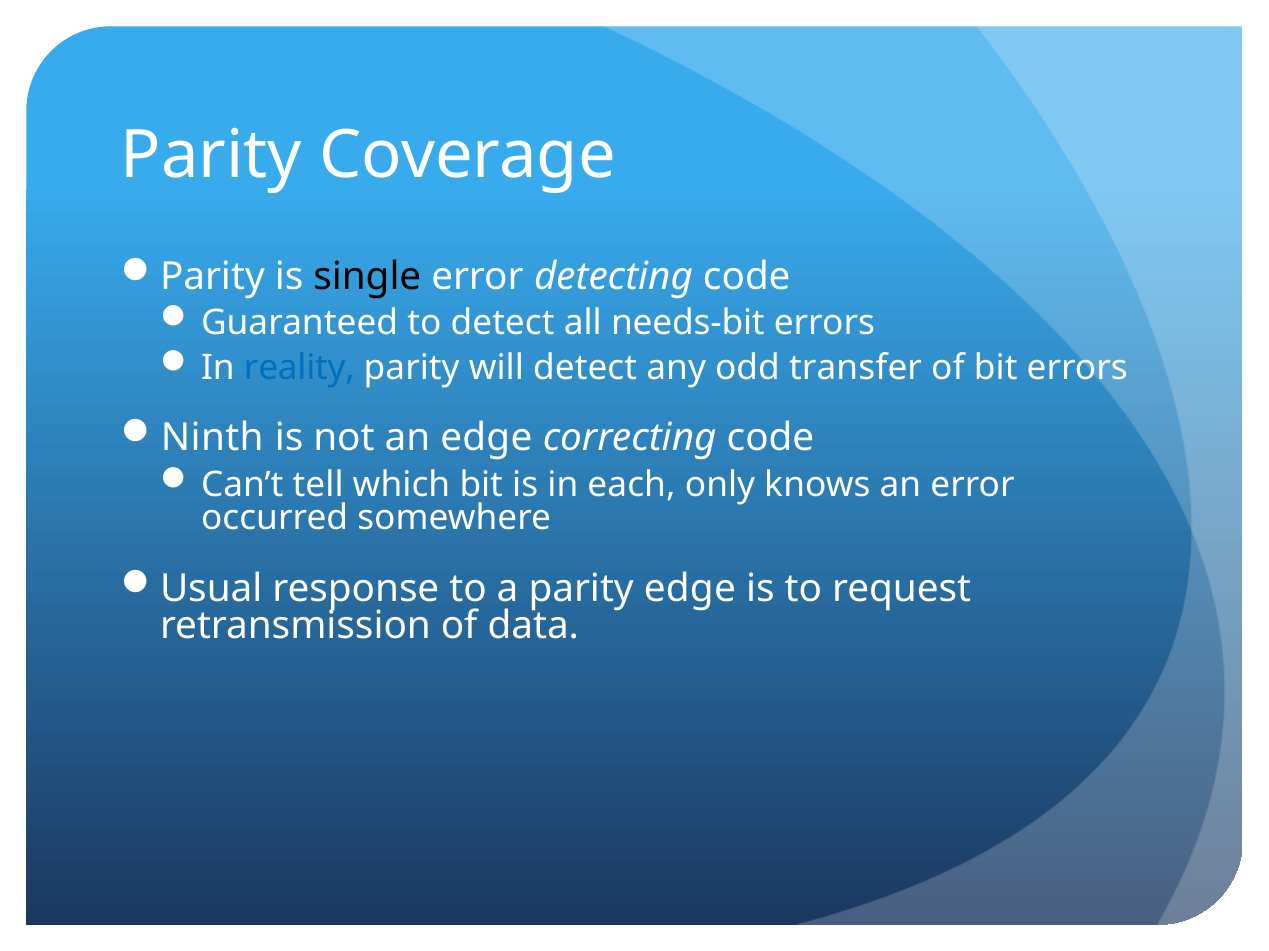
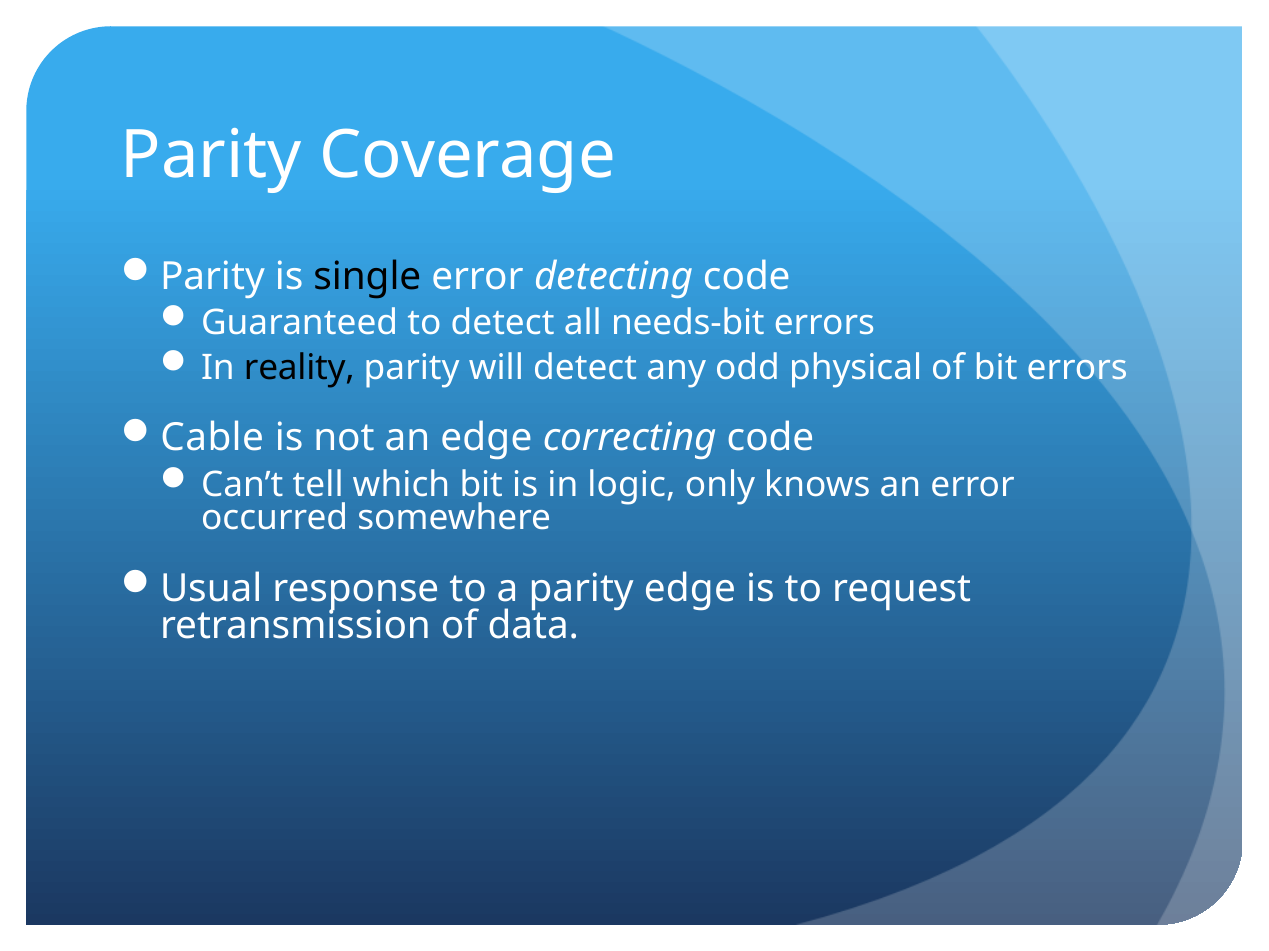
reality colour: blue -> black (299, 368)
transfer: transfer -> physical (856, 368)
Ninth: Ninth -> Cable (212, 439)
each: each -> logic (631, 485)
